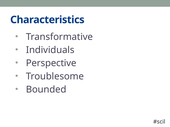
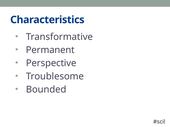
Individuals: Individuals -> Permanent (50, 50)
